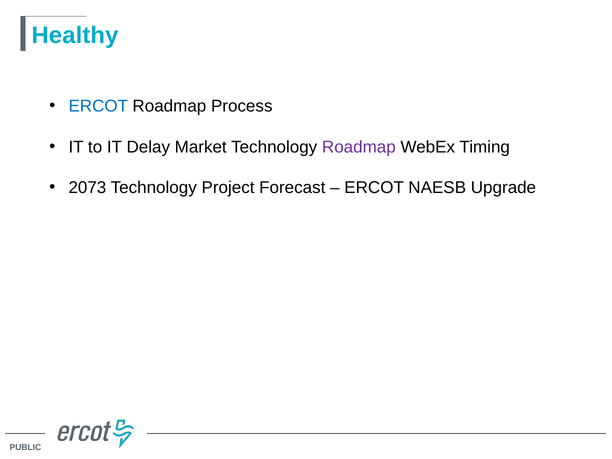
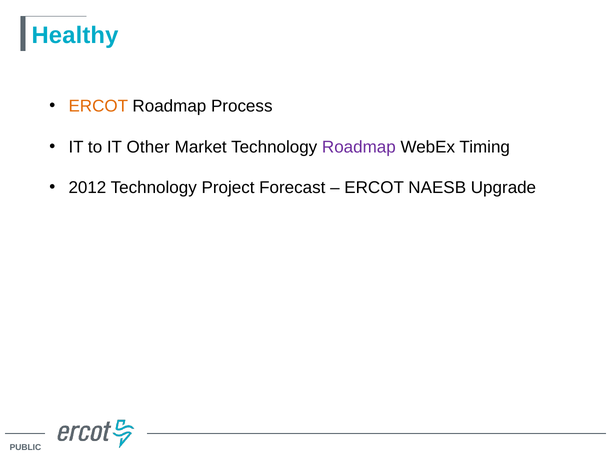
ERCOT colour: blue -> orange (98, 106)
Delay: Delay -> Other (148, 147)
2073: 2073 -> 2012 (87, 188)
